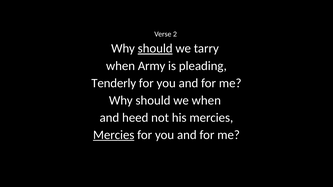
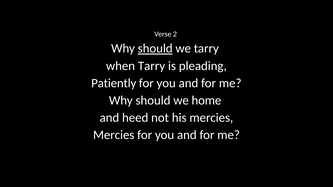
when Army: Army -> Tarry (152, 66)
Tenderly: Tenderly -> Patiently (114, 83)
we when: when -> home (206, 101)
Mercies underline: present -> none (114, 135)
